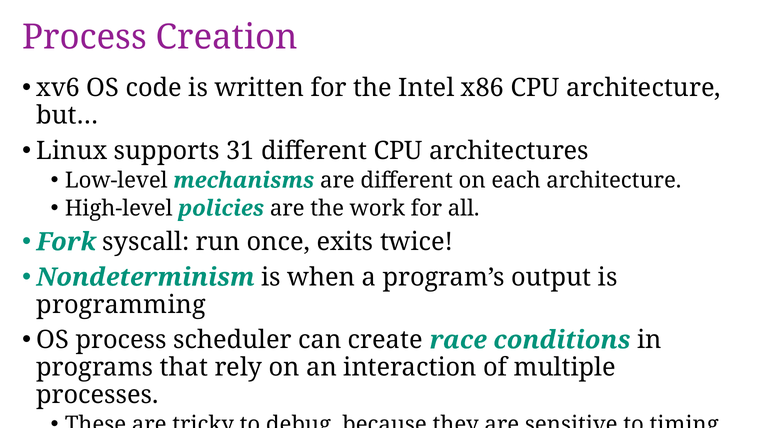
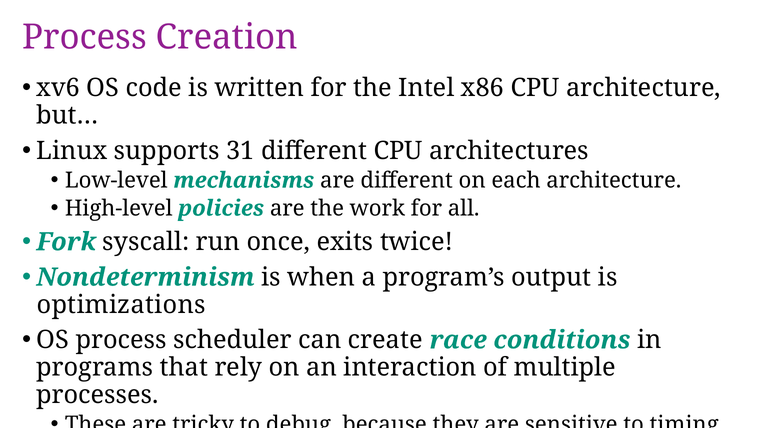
programming: programming -> optimizations (121, 304)
